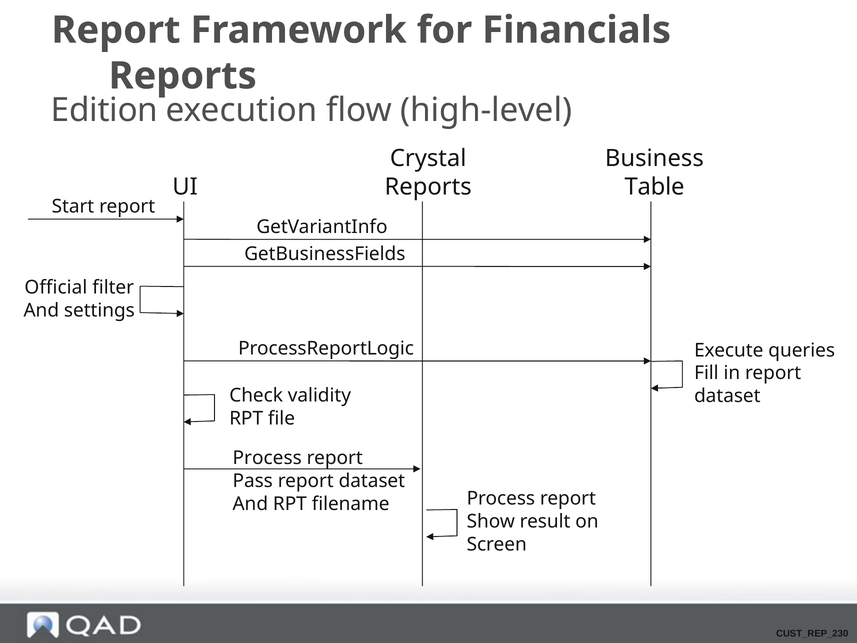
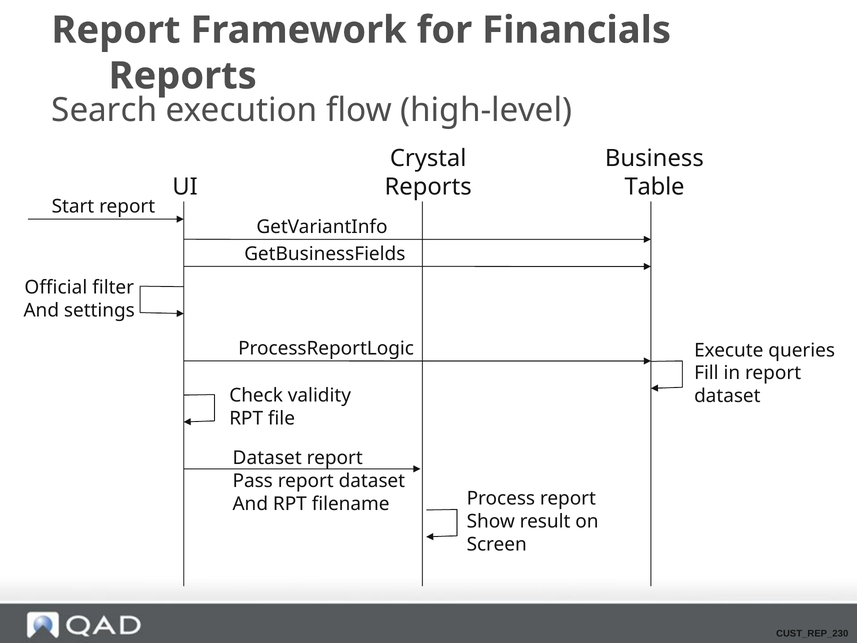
Edition: Edition -> Search (104, 110)
Process: Process -> Dataset (267, 458)
